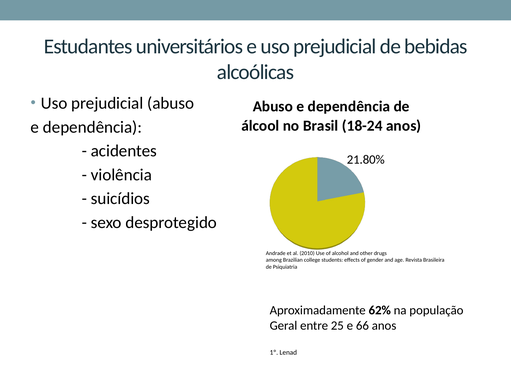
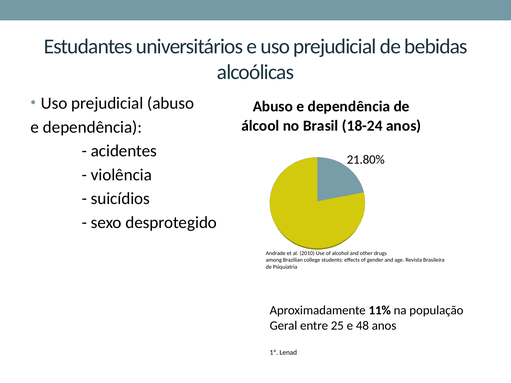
62%: 62% -> 11% (380, 310)
66: 66 -> 48 (362, 326)
